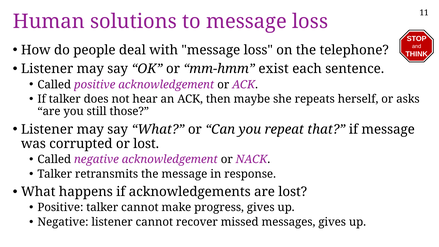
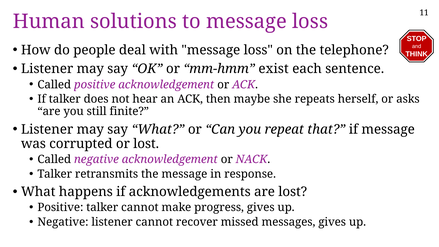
those: those -> finite (129, 112)
